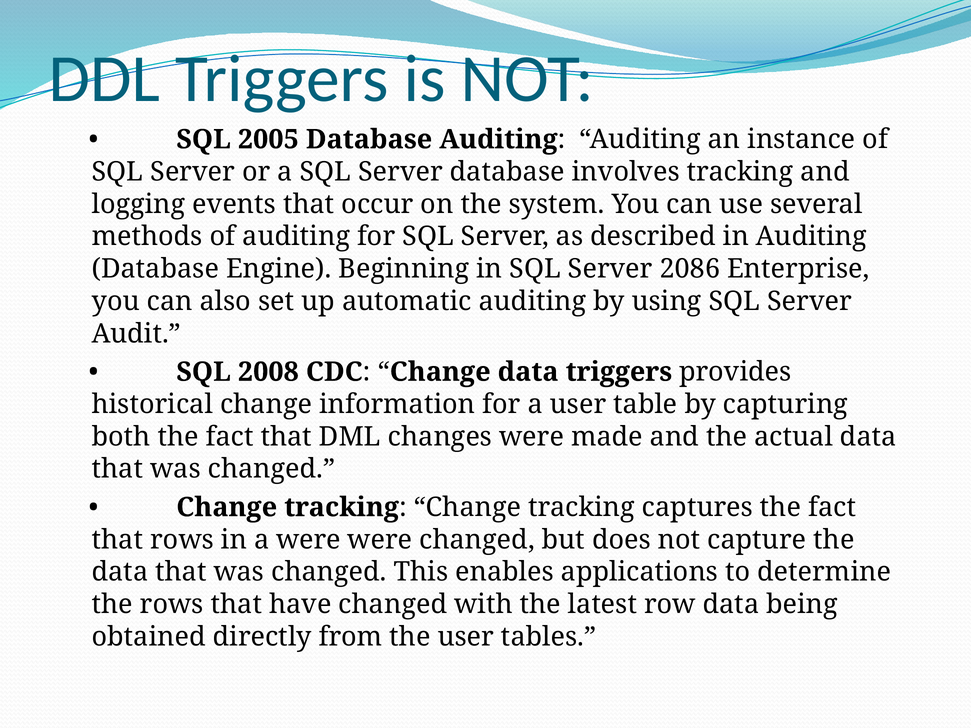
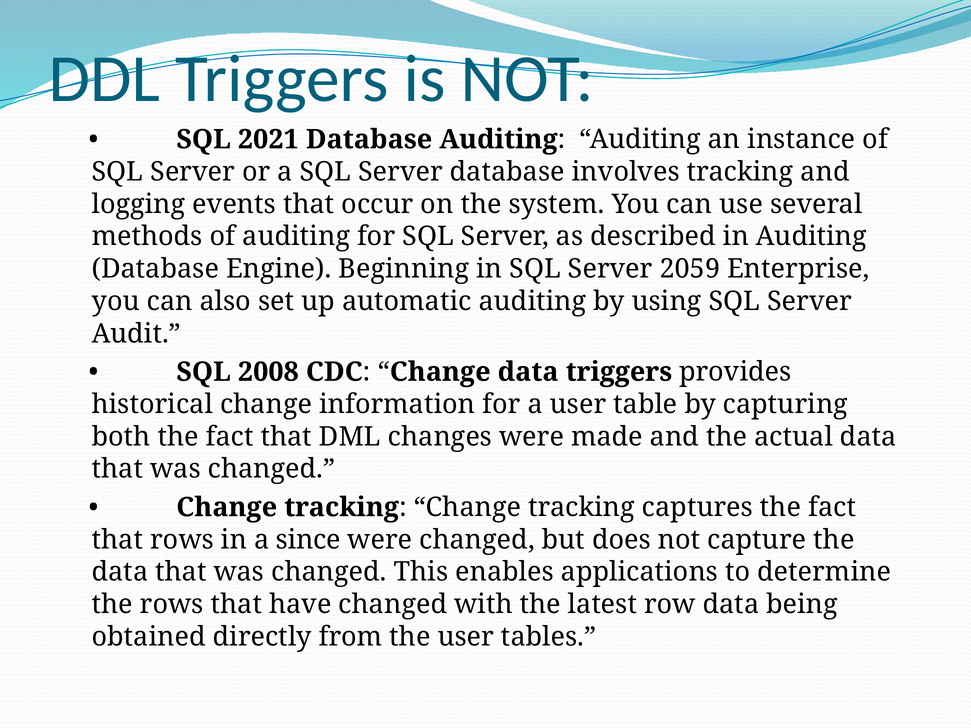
2005: 2005 -> 2021 (268, 139)
2086: 2086 -> 2059 (690, 269)
a were: were -> since (308, 540)
